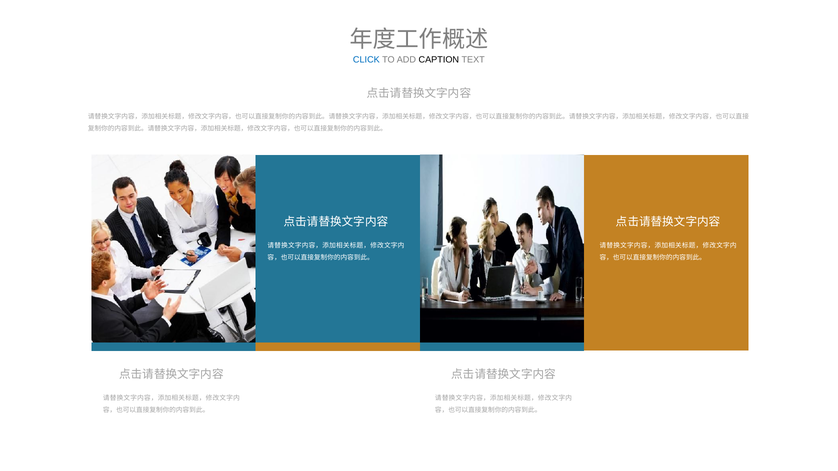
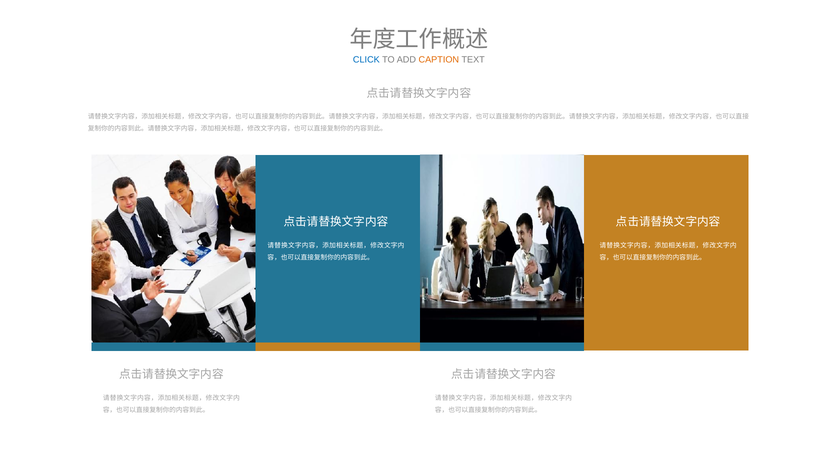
CAPTION colour: black -> orange (439, 60)
